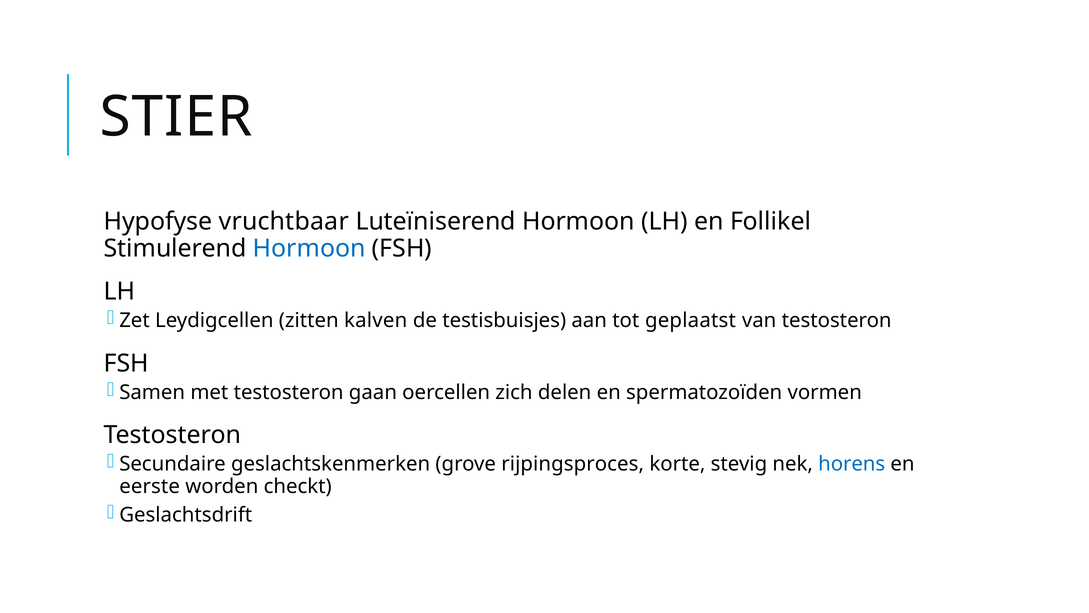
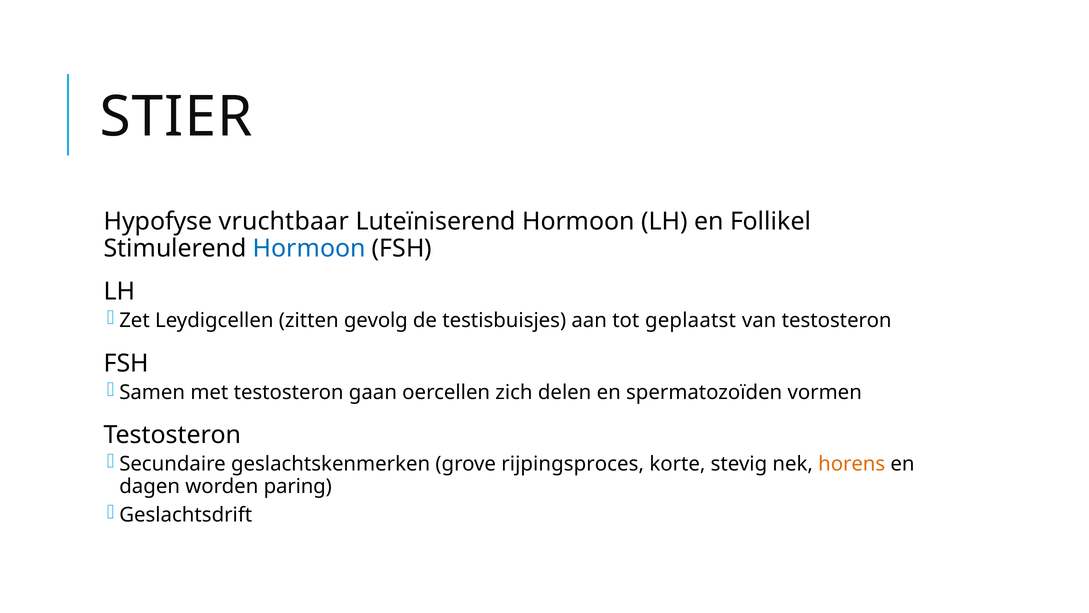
kalven: kalven -> gevolg (376, 320)
horens colour: blue -> orange (852, 464)
eerste: eerste -> dagen (150, 486)
checkt: checkt -> paring (298, 486)
